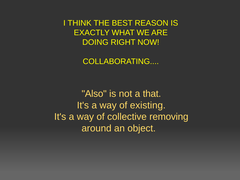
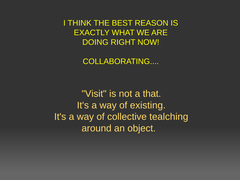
Also: Also -> Visit (94, 94)
removing: removing -> tealching (169, 117)
